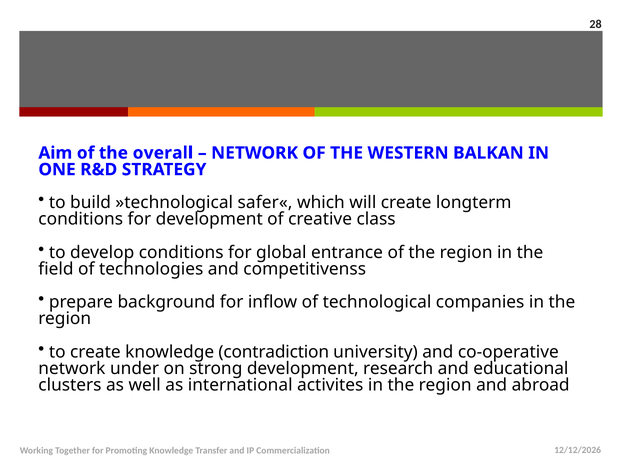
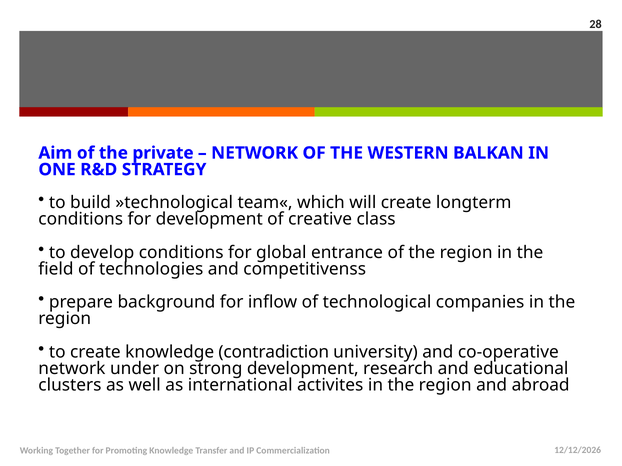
overall: overall -> private (163, 153)
safer«: safer« -> team« (265, 203)
